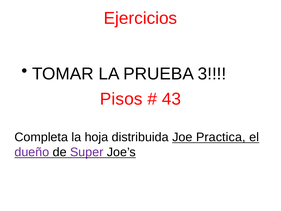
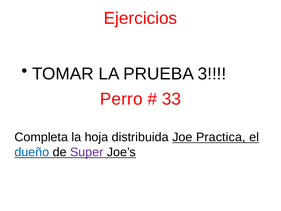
Pisos: Pisos -> Perro (121, 99)
43: 43 -> 33 (171, 99)
dueño colour: purple -> blue (32, 152)
